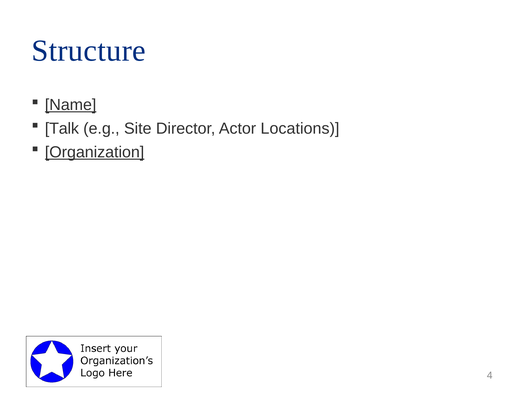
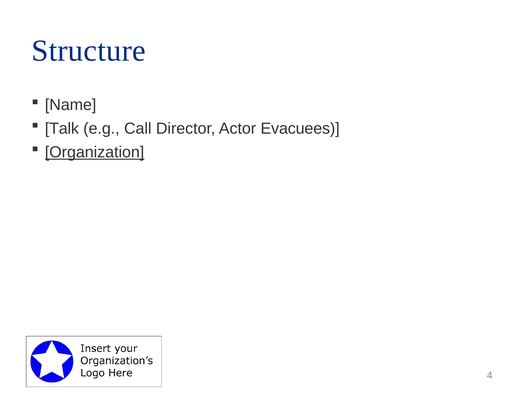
Name underline: present -> none (71, 105)
Site: Site -> Call (138, 129)
Locations: Locations -> Evacuees (300, 129)
